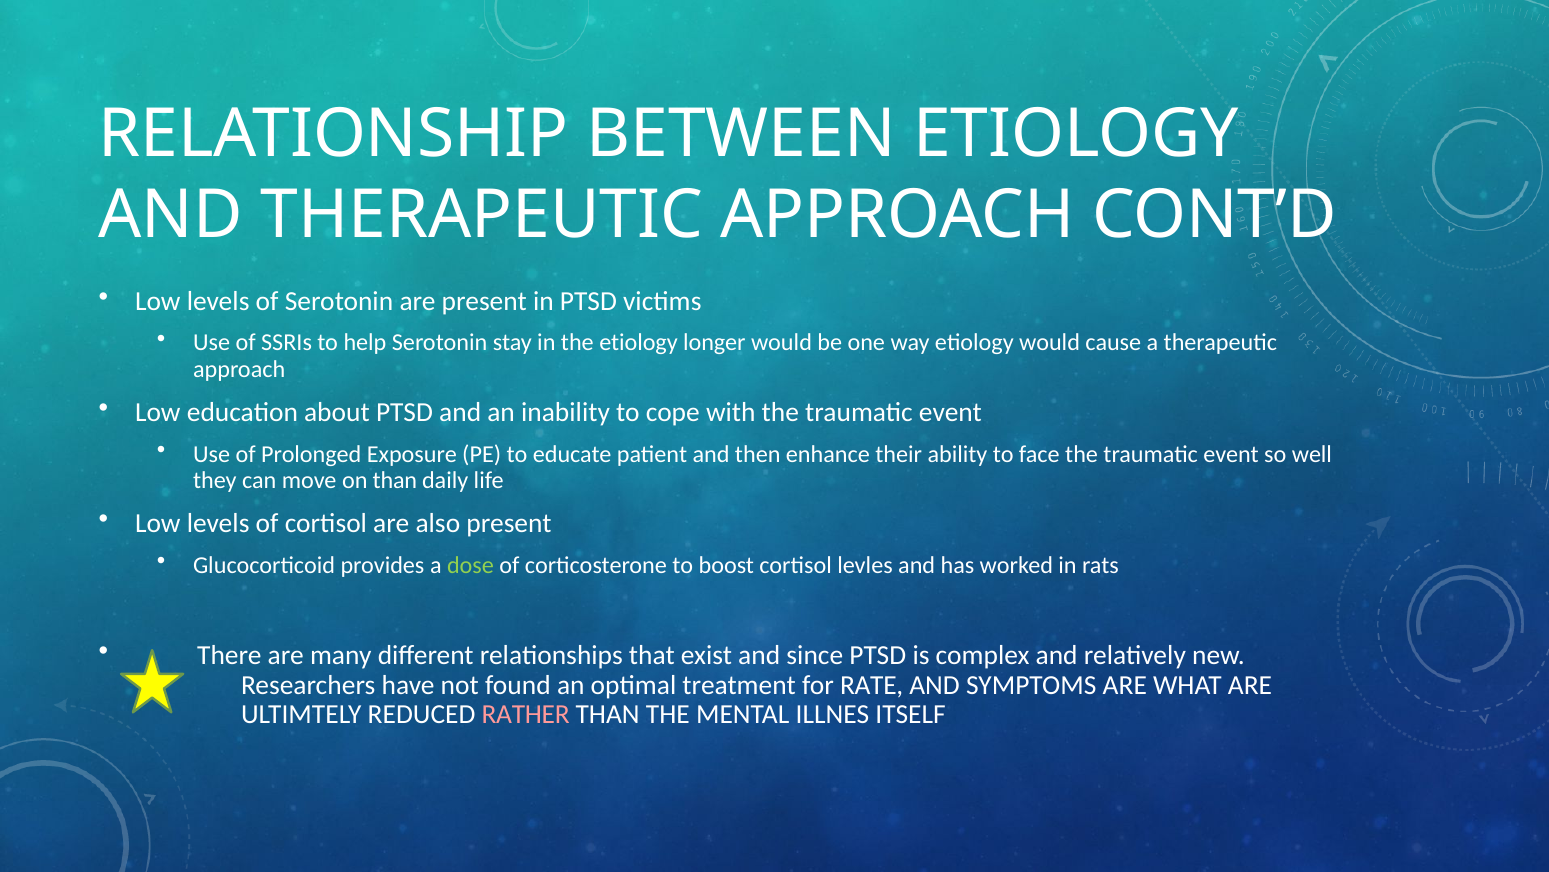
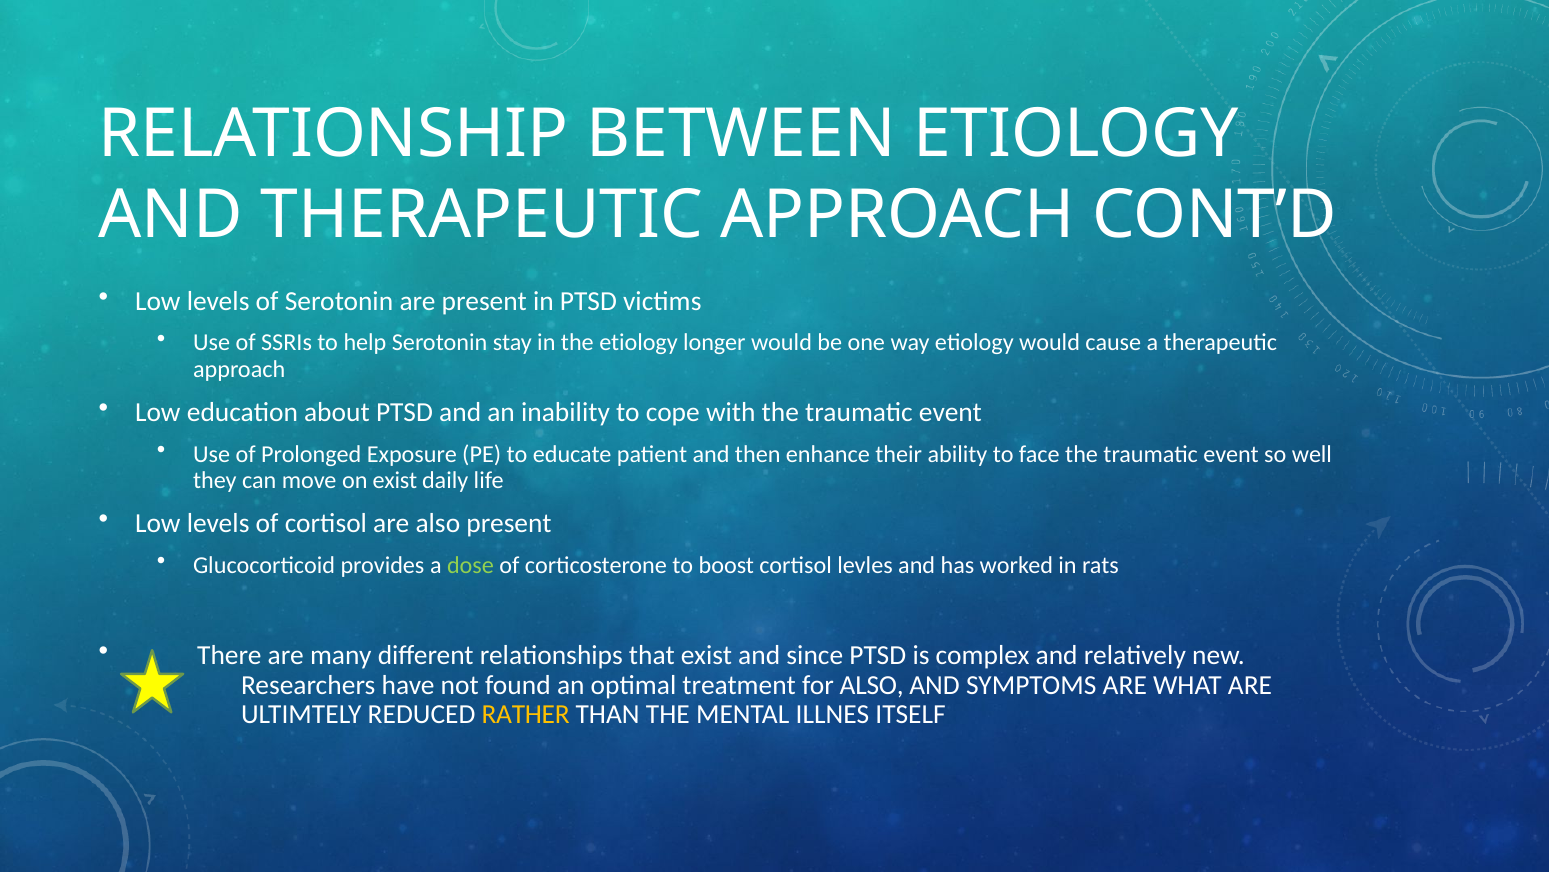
on than: than -> exist (395, 480)
for RATE: RATE -> ALSO (872, 685)
RATHER colour: pink -> yellow (526, 714)
